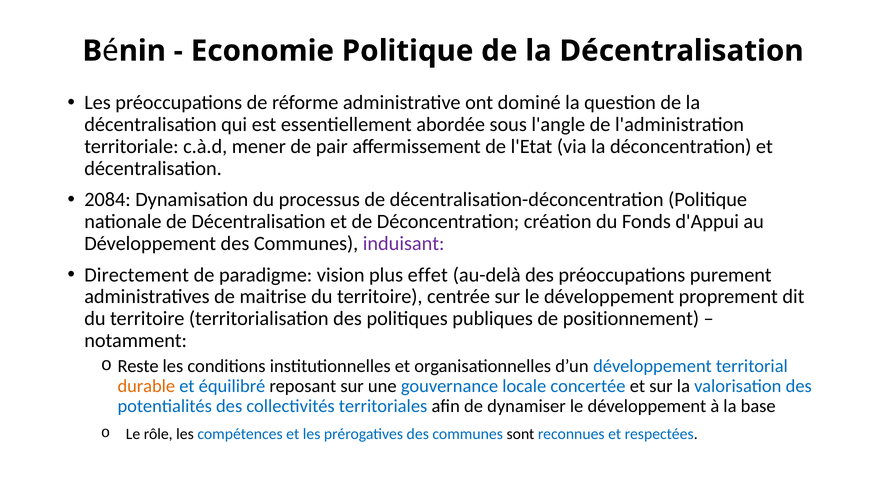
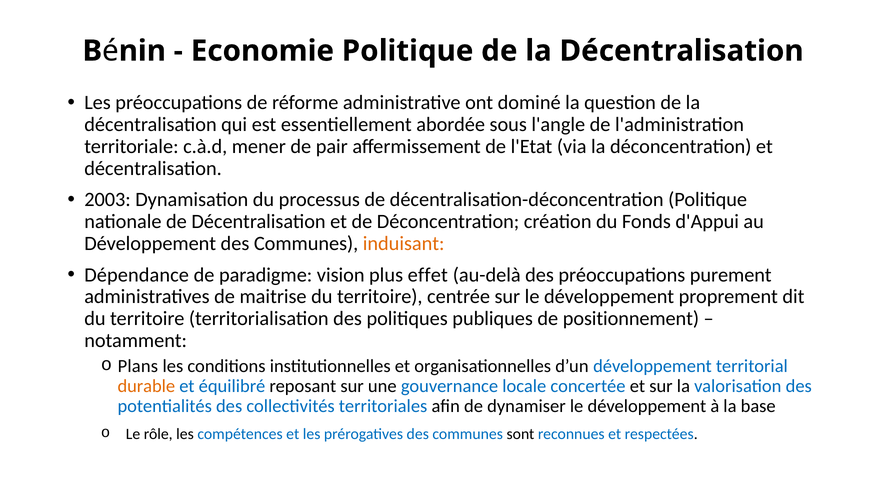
2084: 2084 -> 2003 (108, 200)
induisant colour: purple -> orange (404, 244)
Directement: Directement -> Dépendance (137, 275)
Reste: Reste -> Plans (138, 366)
